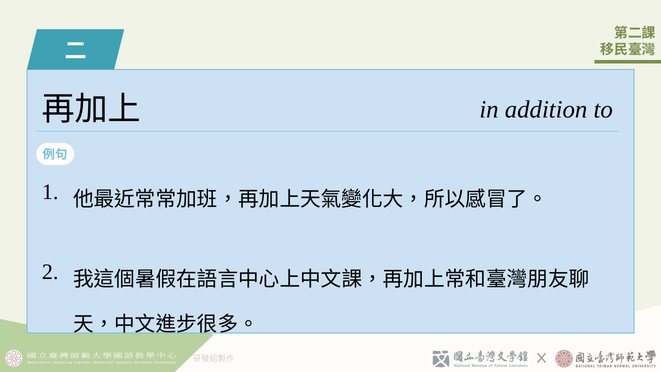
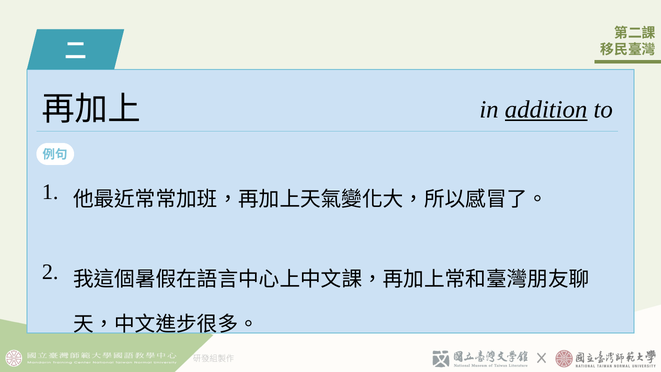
addition underline: none -> present (546, 109)
